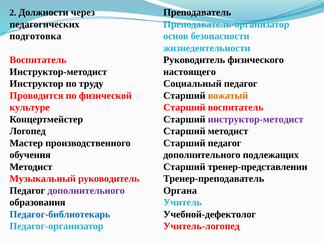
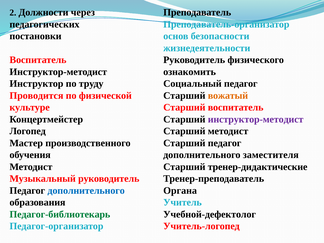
подготовка: подготовка -> постановки (36, 36)
настоящего: настоящего -> ознакомить (190, 72)
подлежащих: подлежащих -> заместителя (271, 155)
тренер-представлении: тренер-представлении -> тренер-дидактические (258, 167)
дополнительного colour: purple -> blue (86, 190)
Педагог-библиотекарь colour: blue -> green (60, 214)
